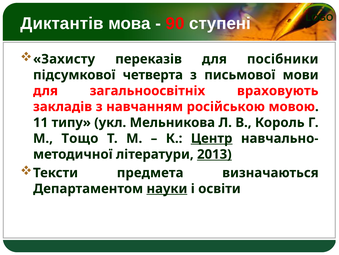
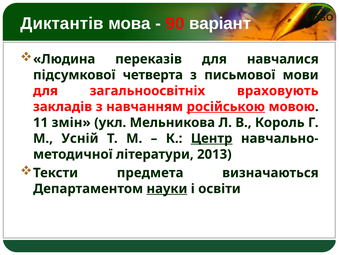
ступені: ступені -> варіант (220, 23)
Захисту: Захисту -> Людина (64, 59)
посібники: посібники -> навчалися (283, 59)
російською underline: none -> present (226, 106)
типу: типу -> змін (71, 122)
Тощо: Тощо -> Усній (80, 138)
2013 underline: present -> none (214, 154)
